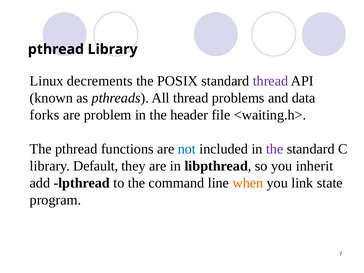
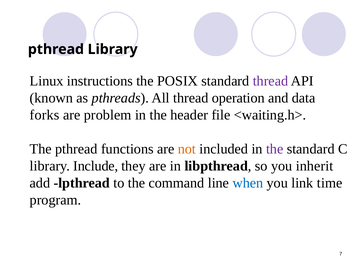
decrements: decrements -> instructions (100, 81)
problems: problems -> operation (238, 98)
not colour: blue -> orange (187, 149)
Default: Default -> Include (96, 166)
when colour: orange -> blue (248, 183)
state: state -> time (330, 183)
